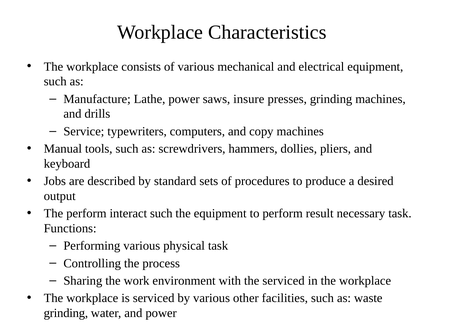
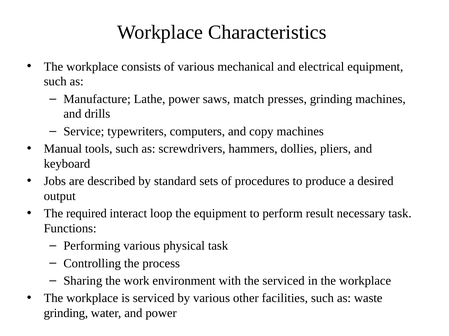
insure: insure -> match (249, 99)
The perform: perform -> required (86, 214)
interact such: such -> loop (161, 214)
